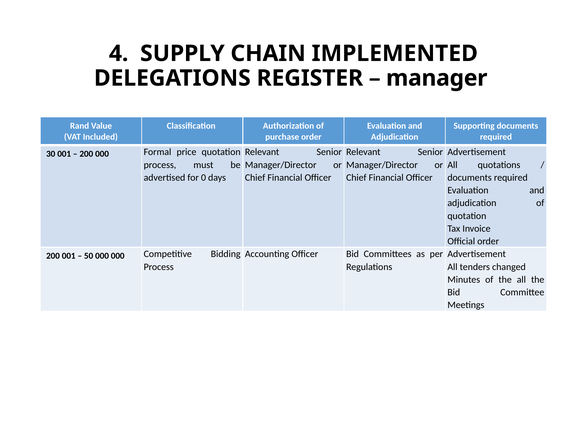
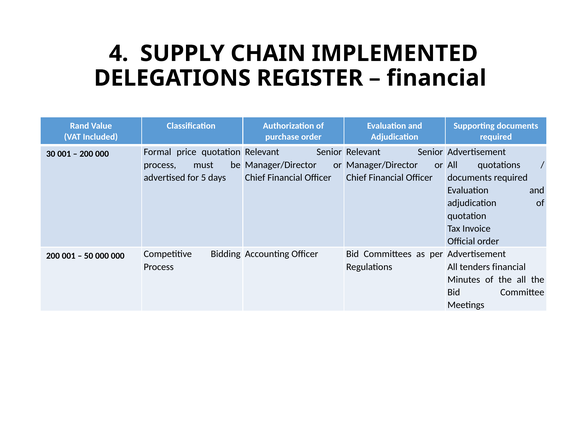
manager: manager -> financial (437, 78)
0: 0 -> 5 (204, 178)
tenders changed: changed -> financial (509, 267)
